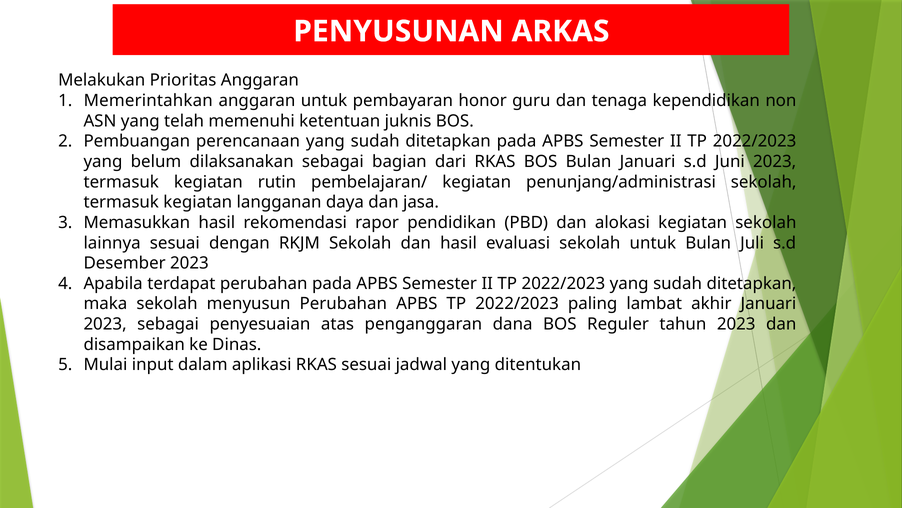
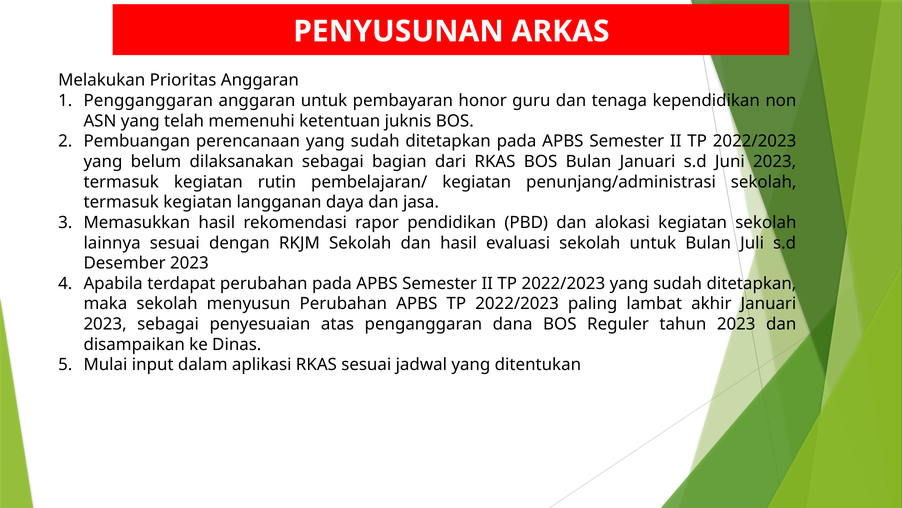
Memerintahkan: Memerintahkan -> Pengganggaran (148, 101)
